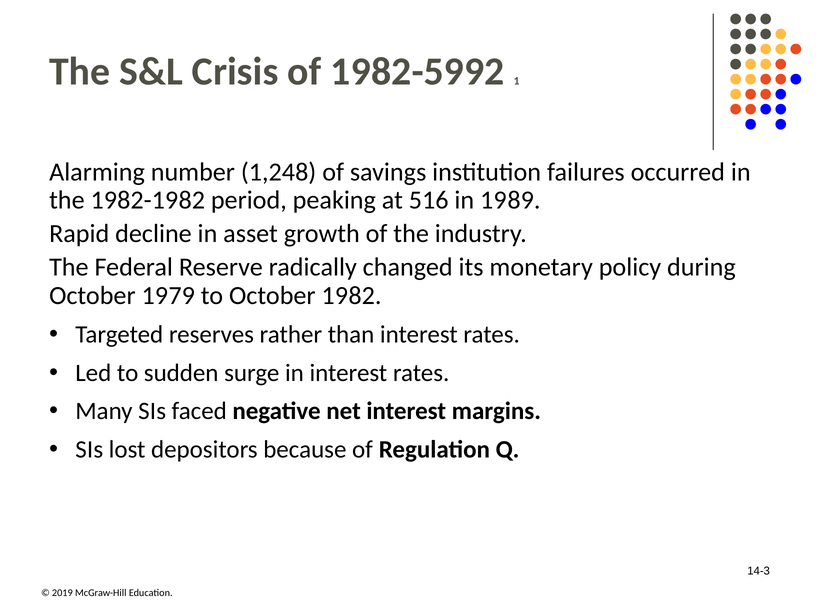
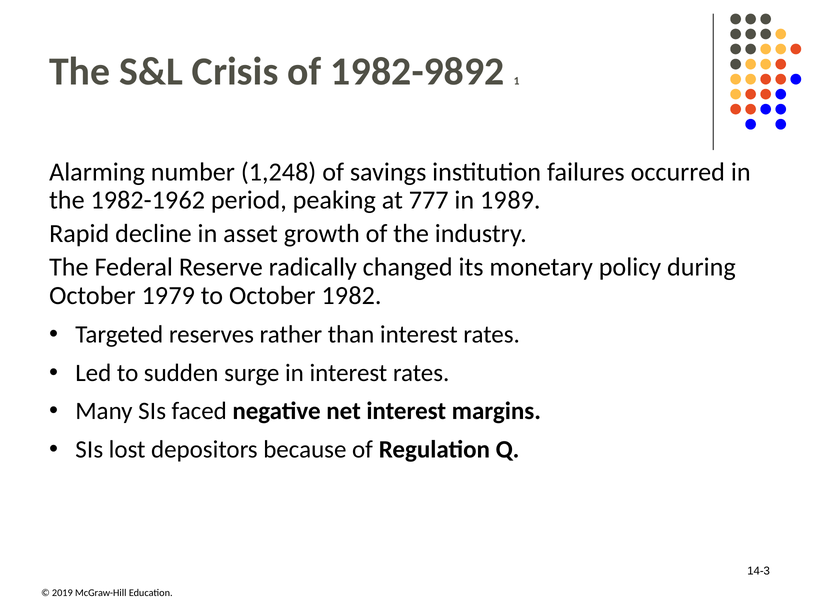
82-59: 82-59 -> 82-98 (418, 72)
82-19 82: 82 -> 62 (192, 200)
516: 516 -> 777 (429, 200)
